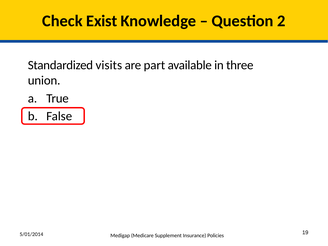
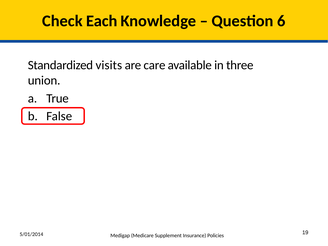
Exist: Exist -> Each (102, 21)
2: 2 -> 6 (281, 21)
part: part -> care (154, 65)
